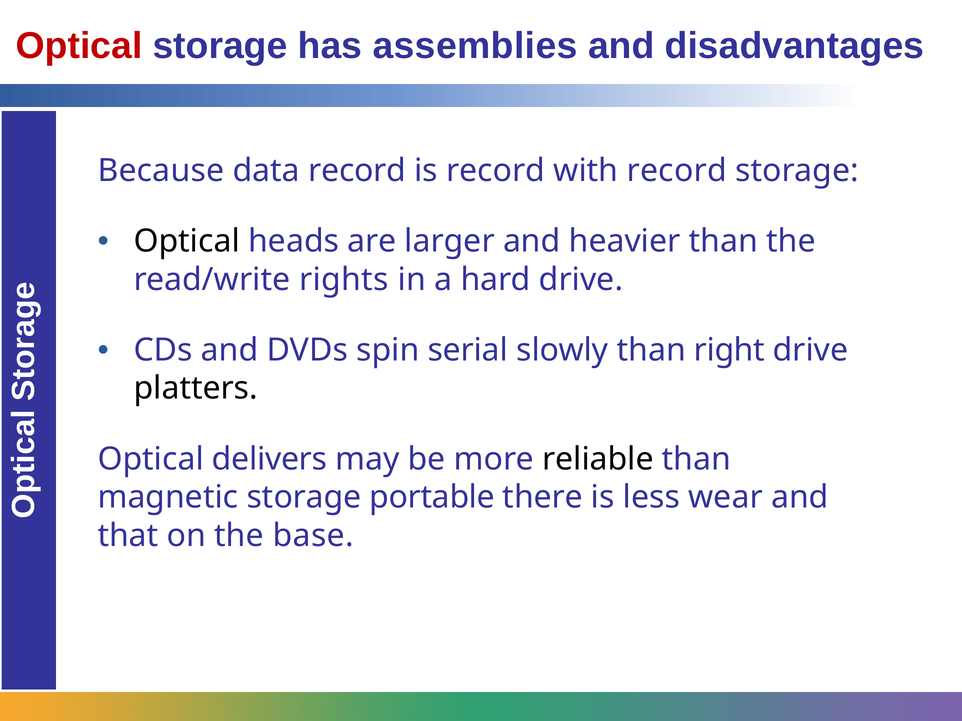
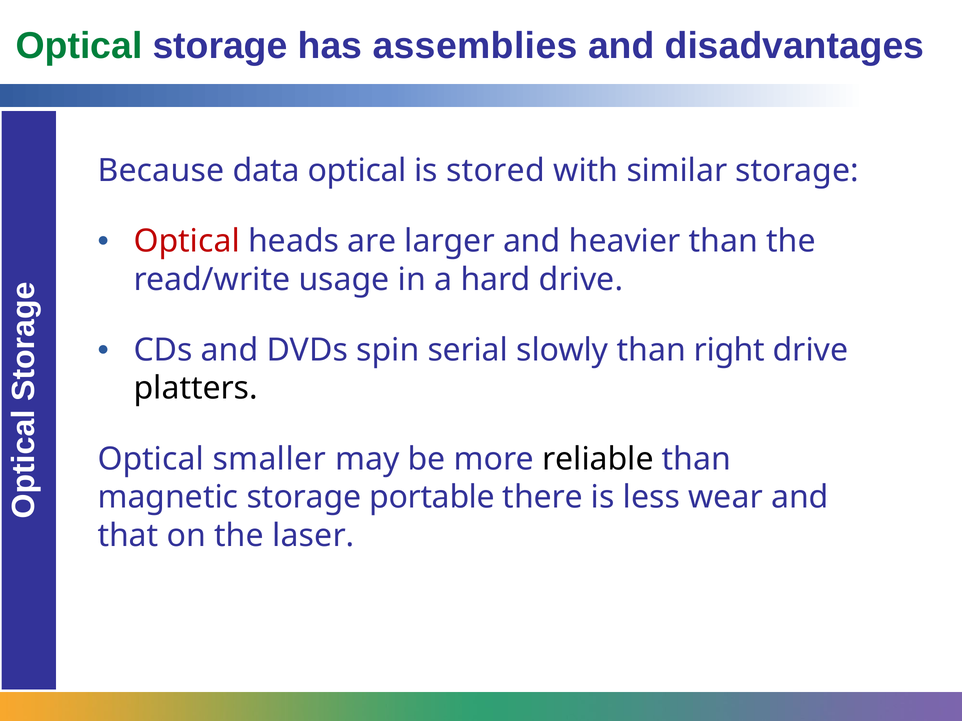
Optical colour: red -> green (79, 46)
data record: record -> optical (357, 171)
is record: record -> stored (495, 171)
with record: record -> similar (677, 171)
Optical colour: black -> red (187, 241)
rights: rights -> usage (344, 280)
delivers: delivers -> smaller (269, 459)
base: base -> laser (313, 536)
